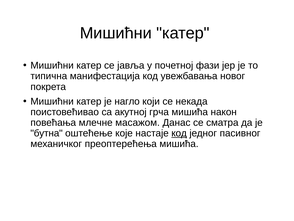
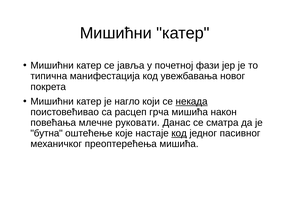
некада underline: none -> present (192, 101)
акутној: акутној -> расцеп (131, 112)
масажом: масажом -> руковати (138, 122)
